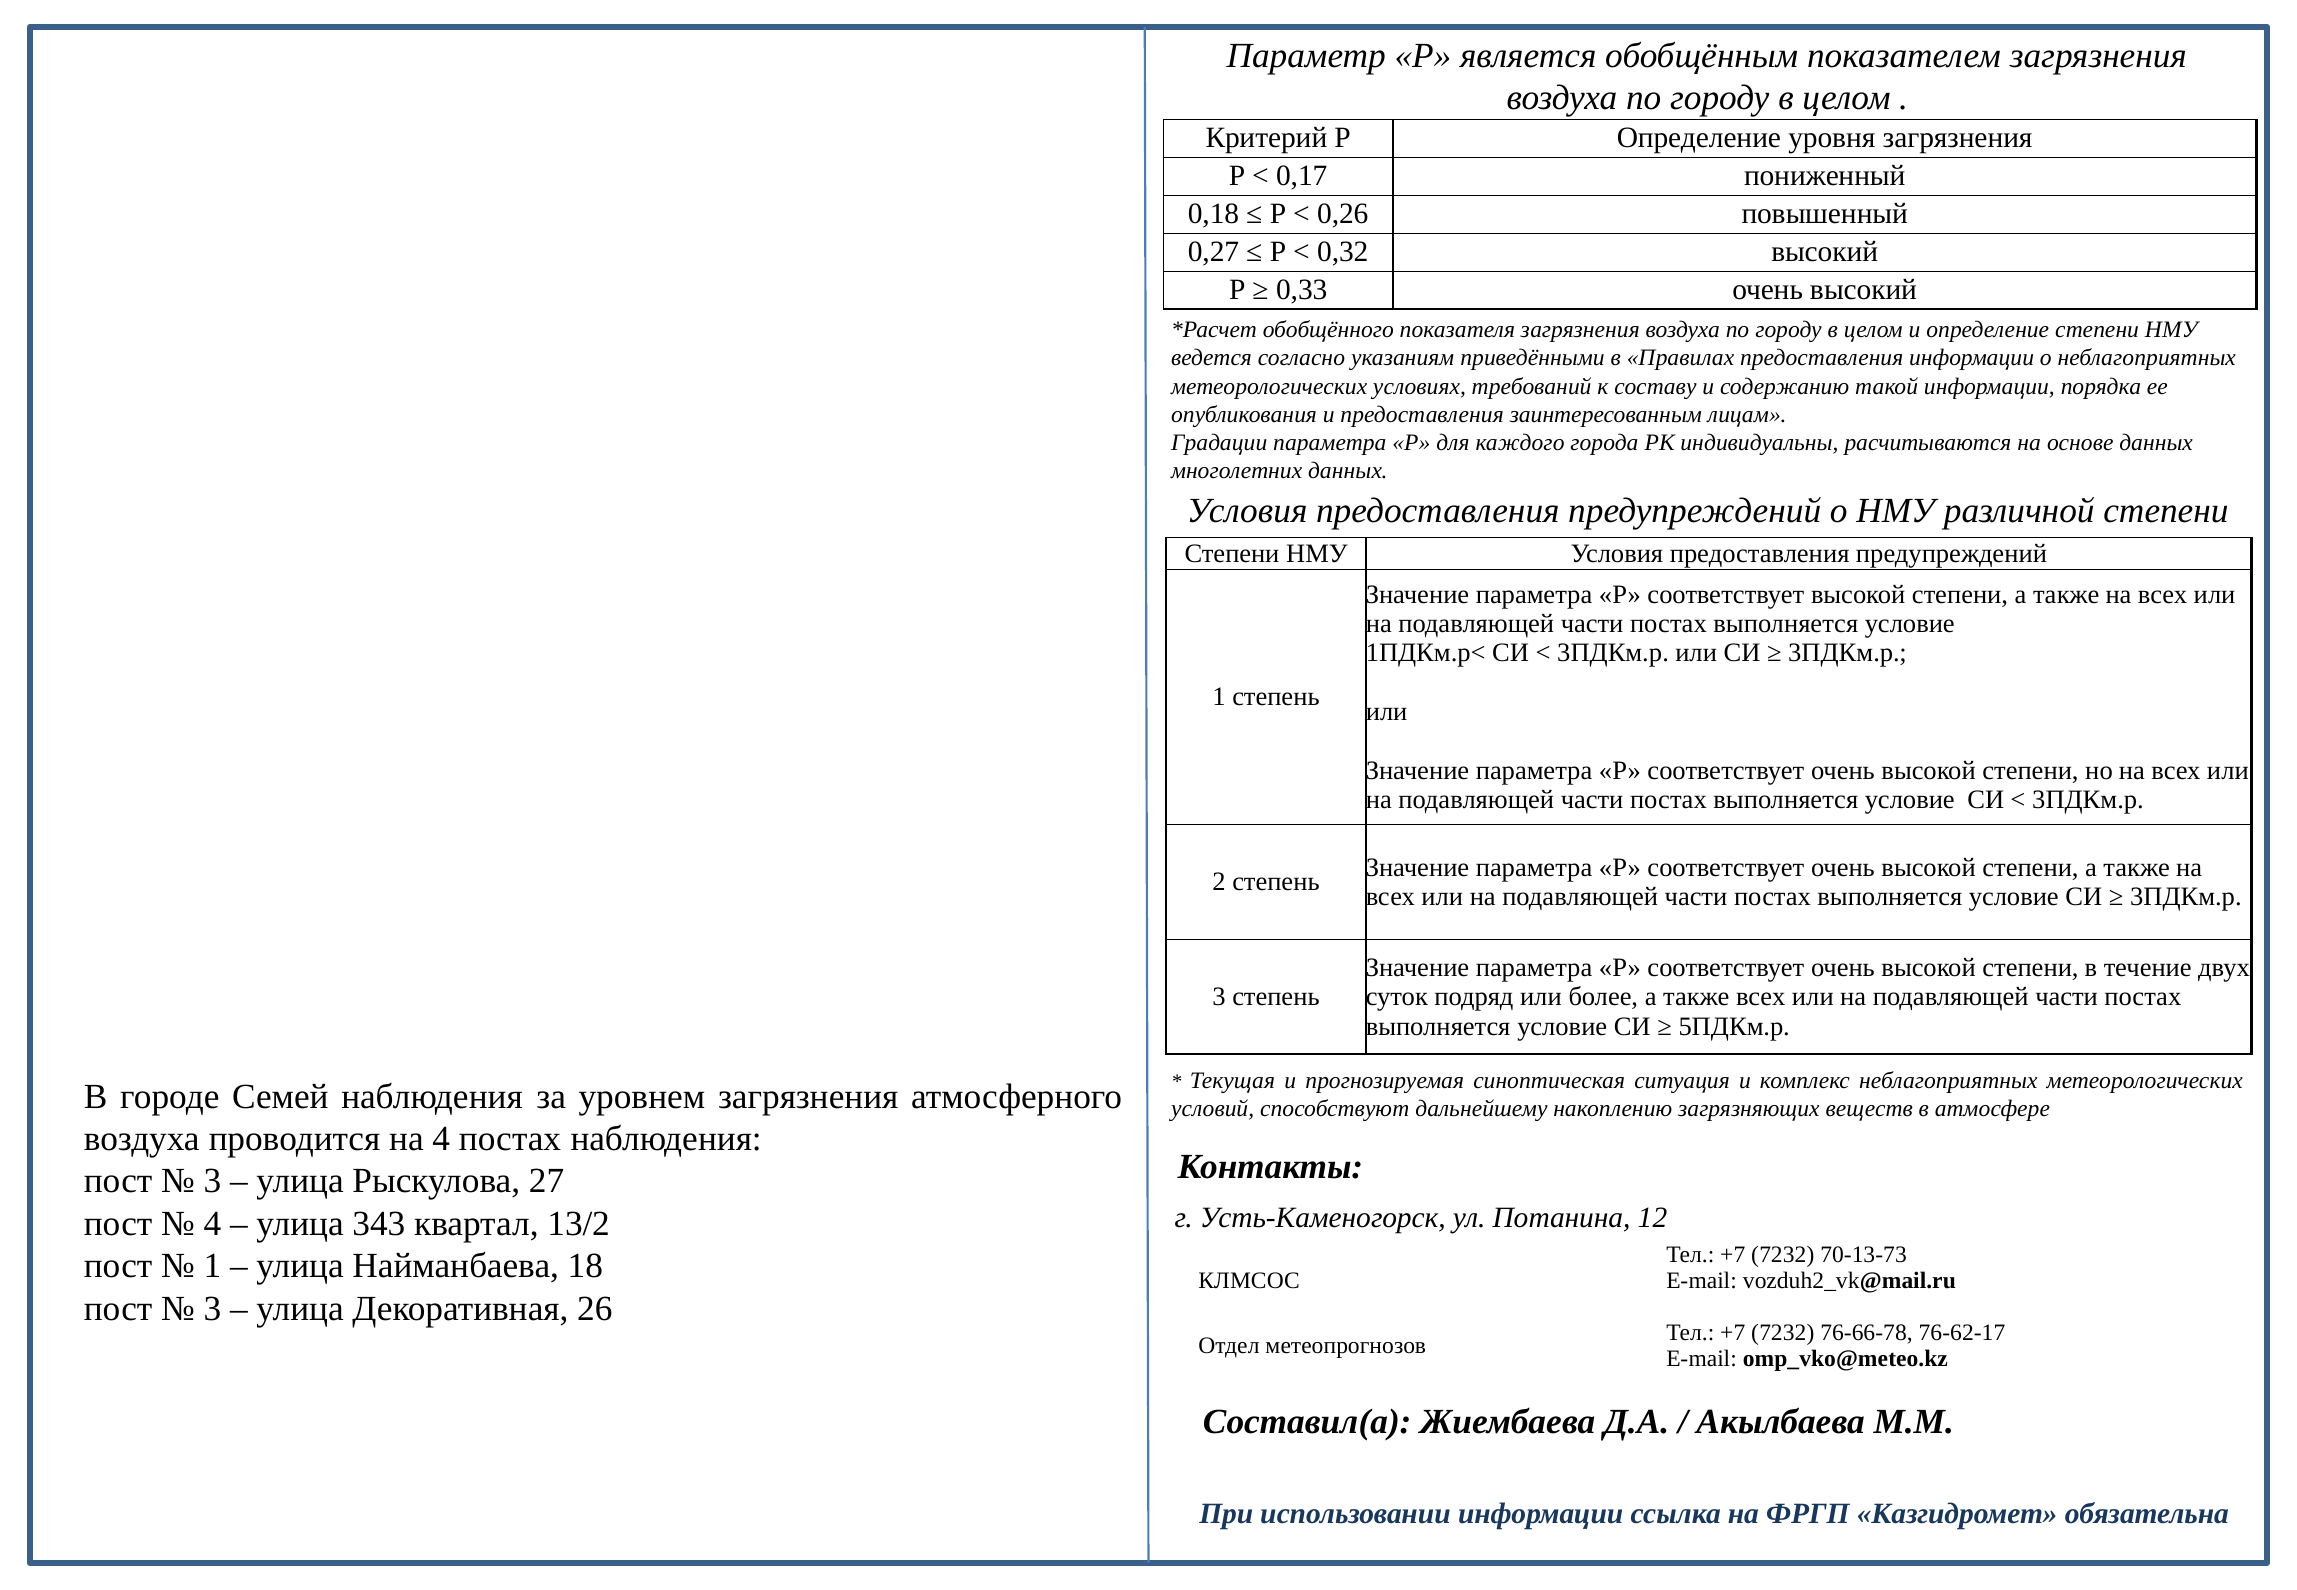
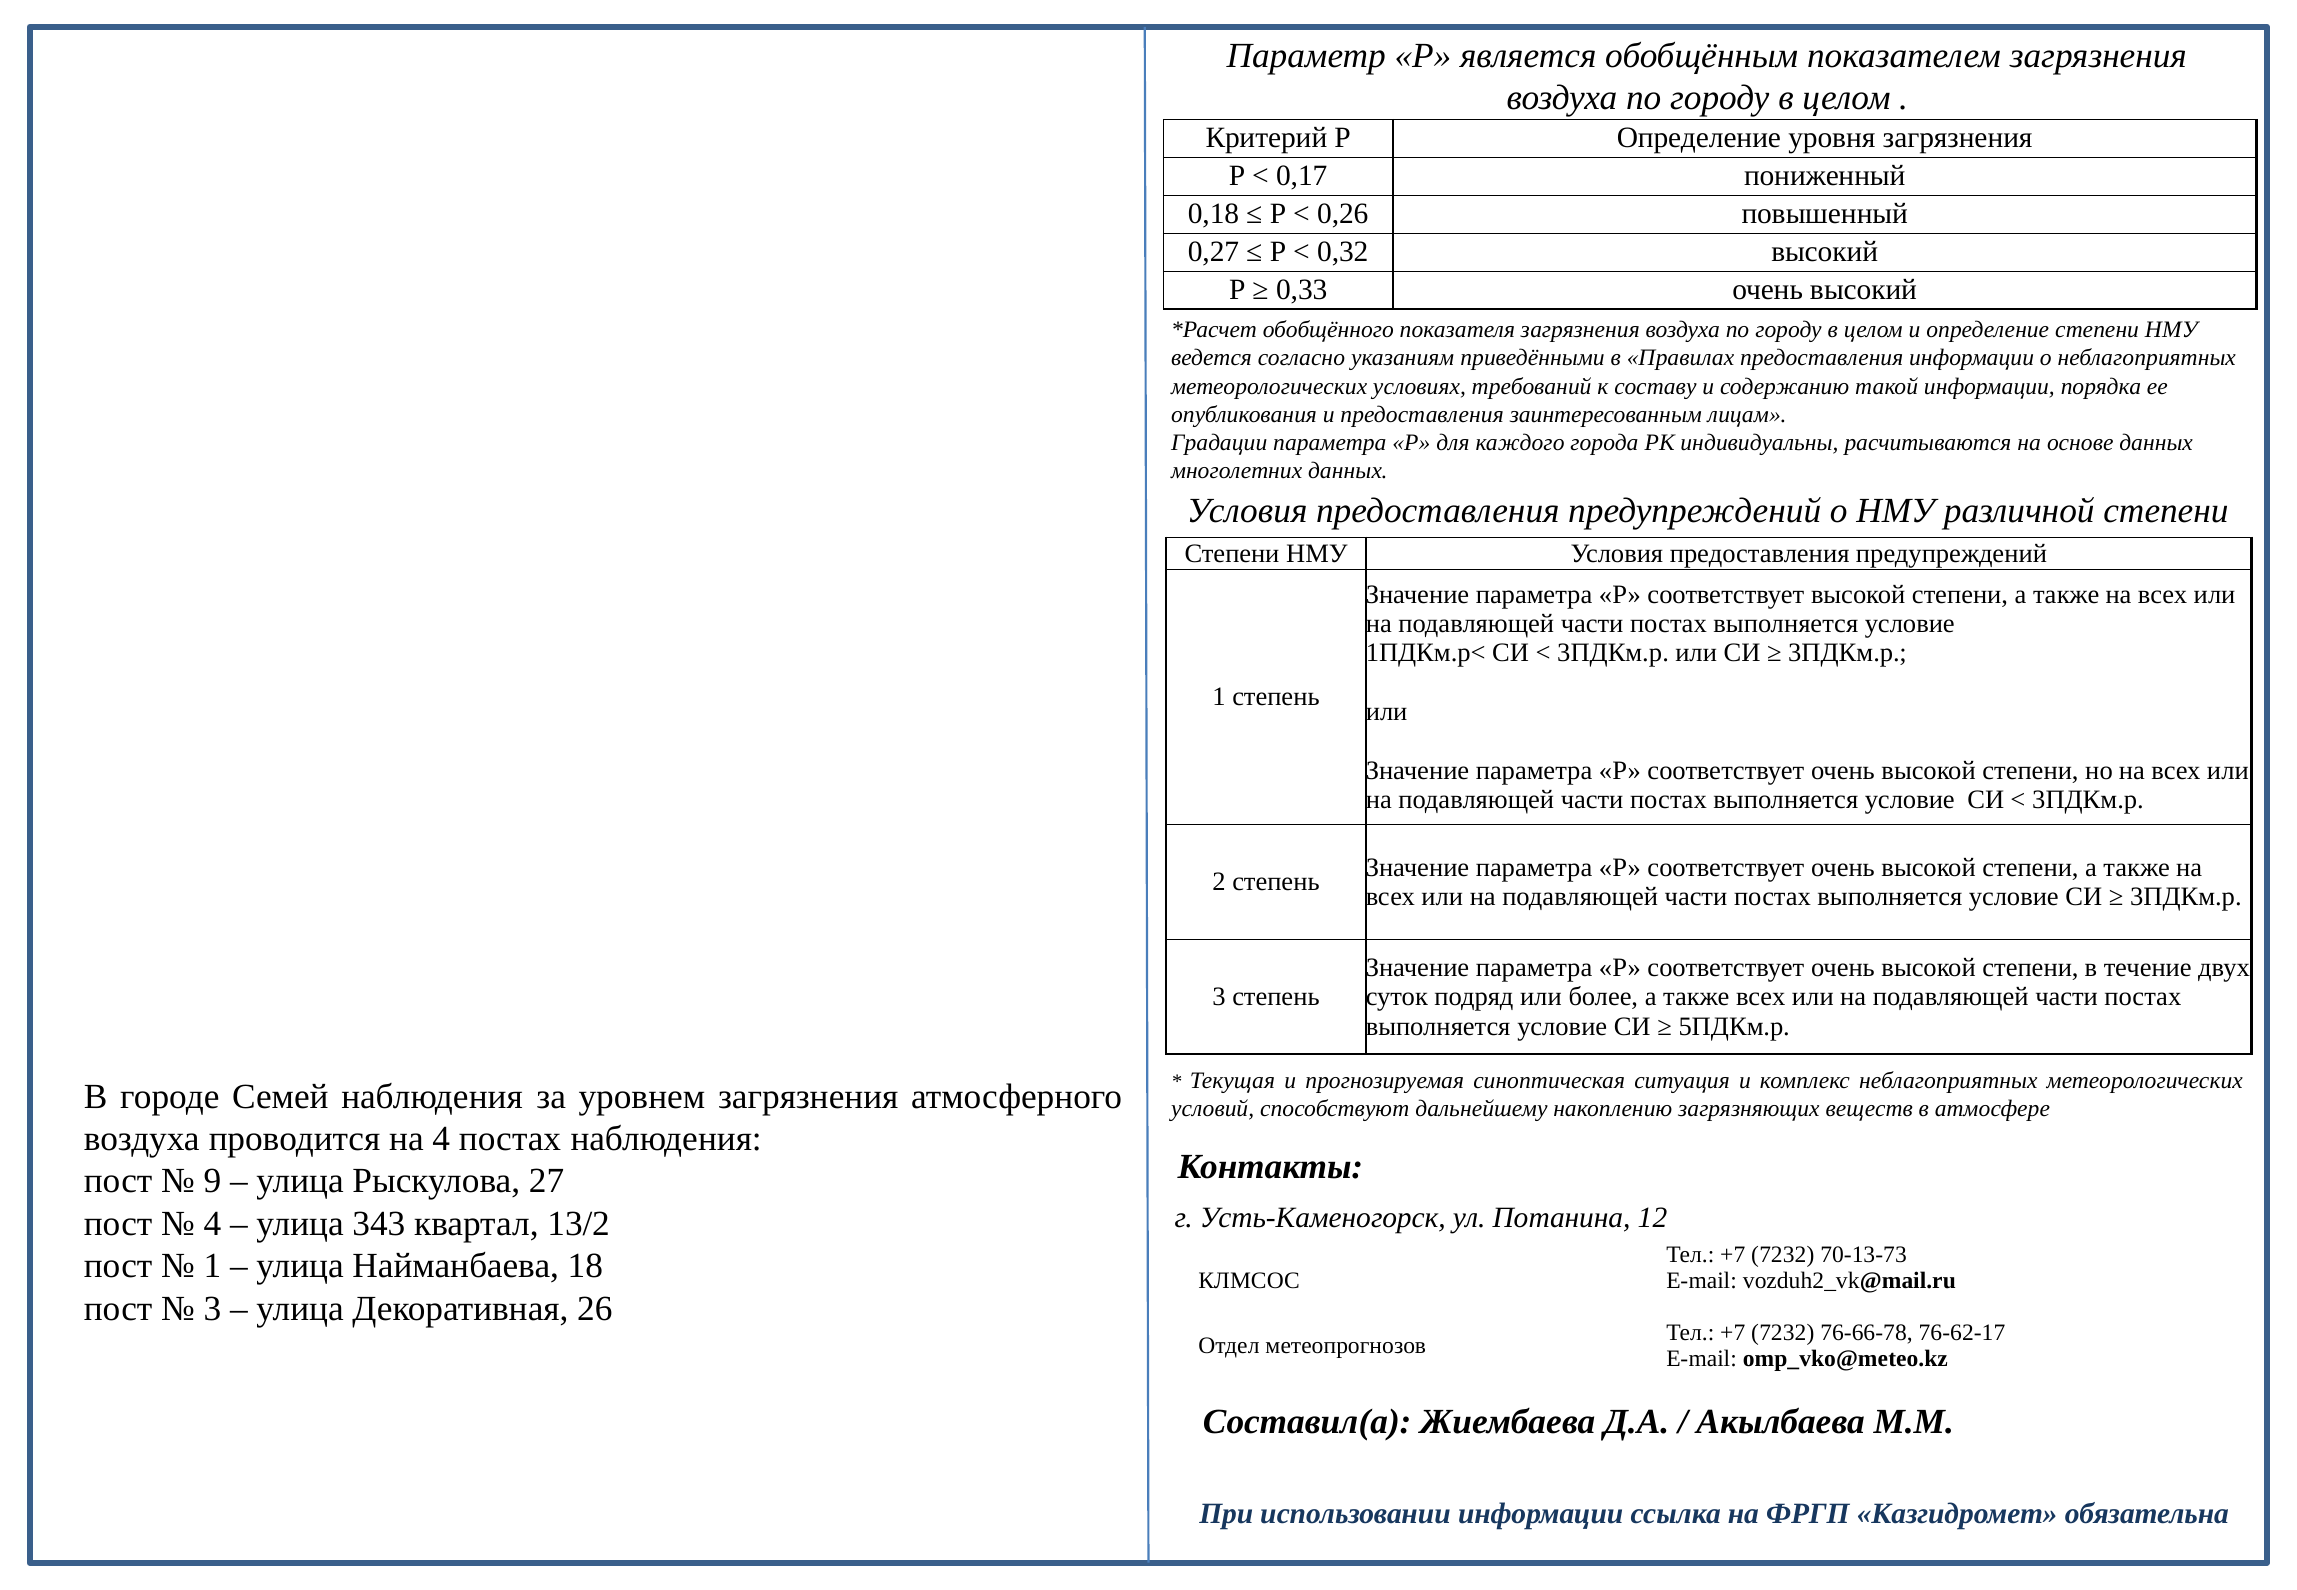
3: 3 -> 9 (212, 1181)
